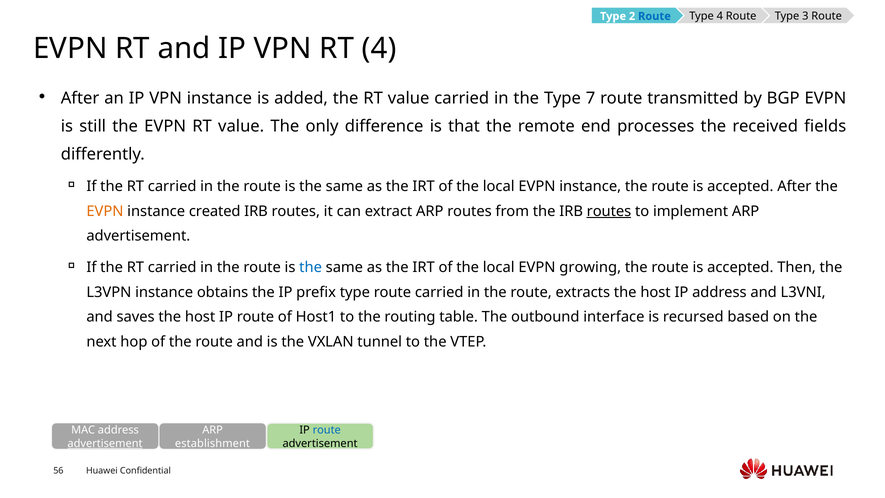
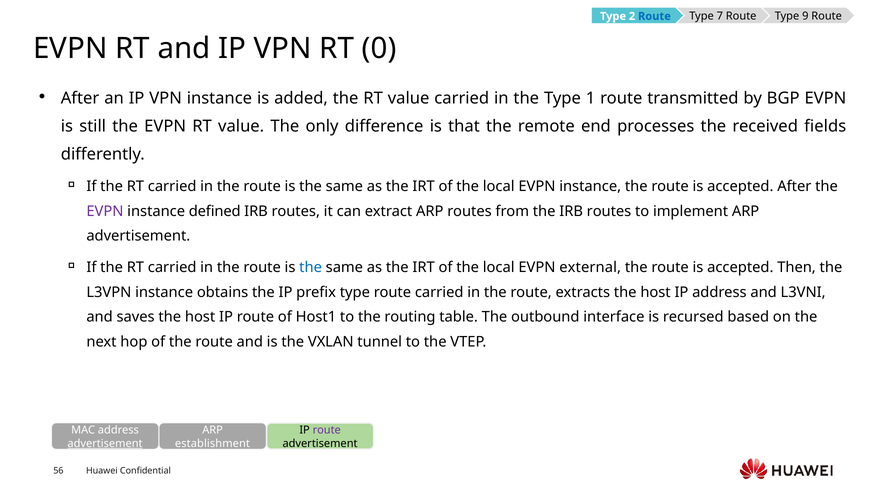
Type 4: 4 -> 7 (720, 16)
3: 3 -> 9 (805, 16)
RT 4: 4 -> 0 (379, 48)
7: 7 -> 1 (591, 98)
EVPN colour: orange -> purple (105, 211)
created: created -> defined (215, 211)
routes underline: present -> none (609, 211)
growing: growing -> external (590, 267)
route colour: blue -> purple (327, 430)
